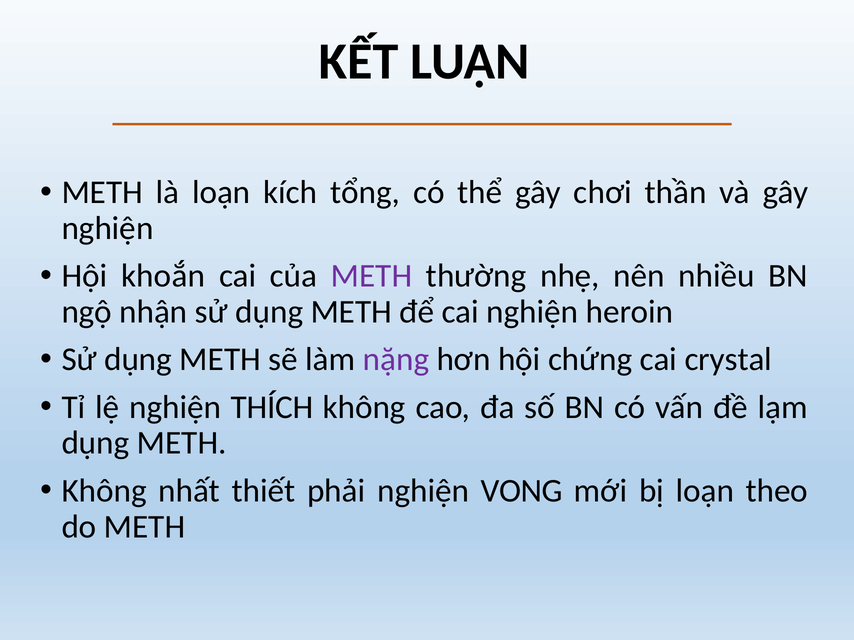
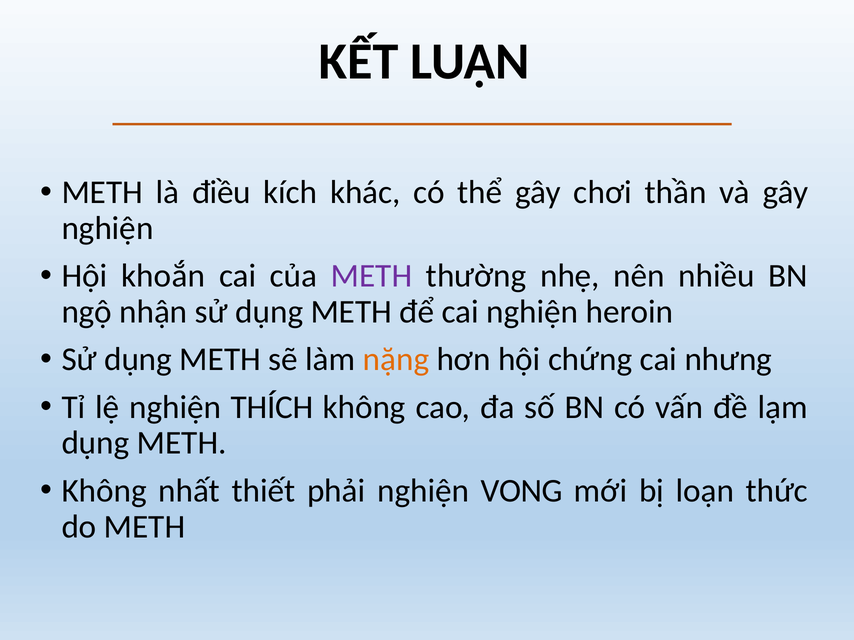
là loạn: loạn -> điều (221, 193)
tổng: tổng -> khác (365, 193)
nặng colour: purple -> orange (396, 360)
crystal: crystal -> nhưng (728, 360)
theo: theo -> thức (777, 491)
